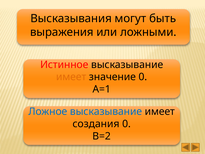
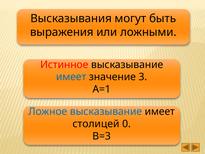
имеет colour: orange -> blue (71, 77)
значение 0: 0 -> 3 (143, 77)
создания: создания -> столицей (96, 124)
В=2: В=2 -> В=3 (102, 136)
